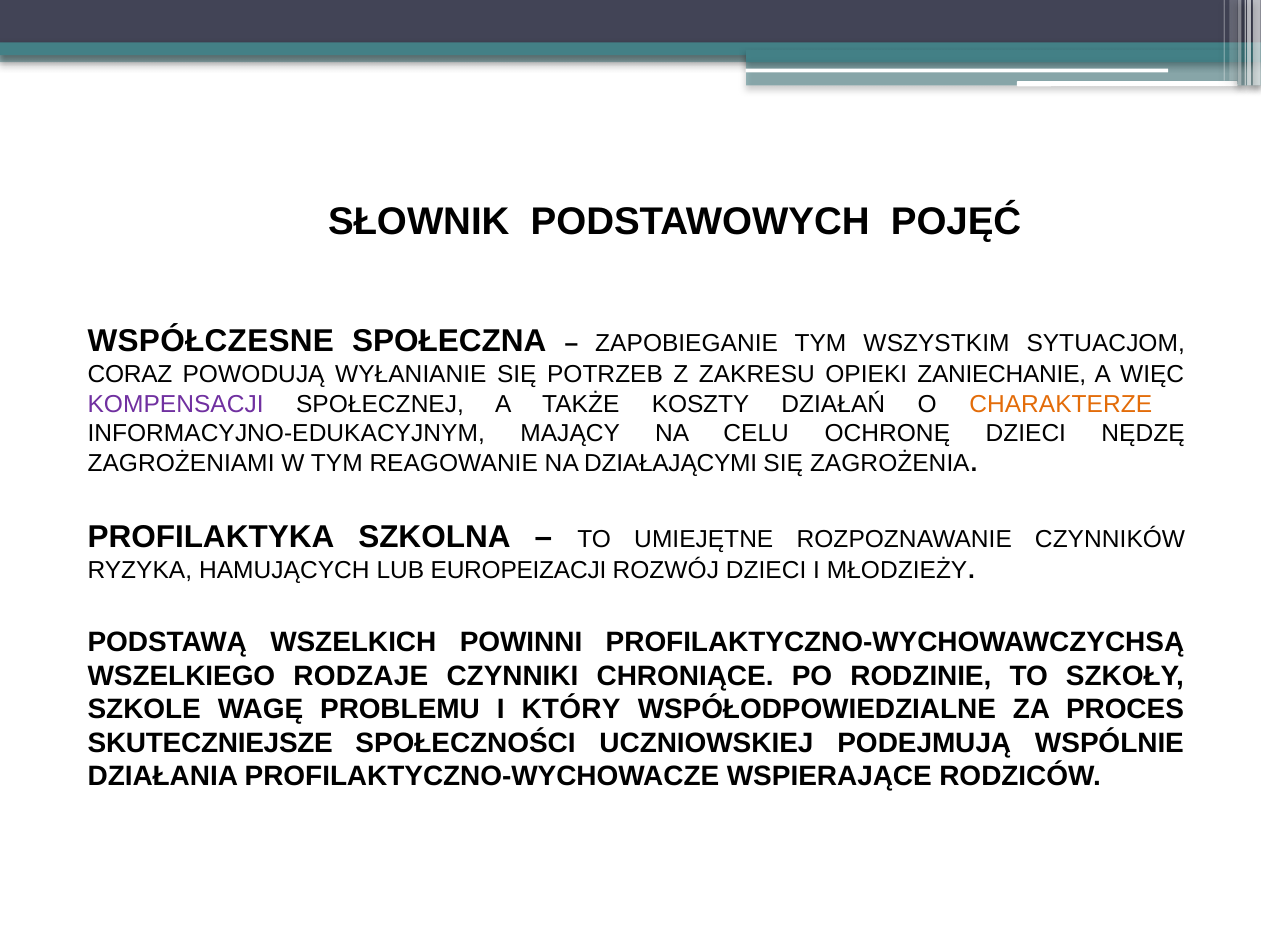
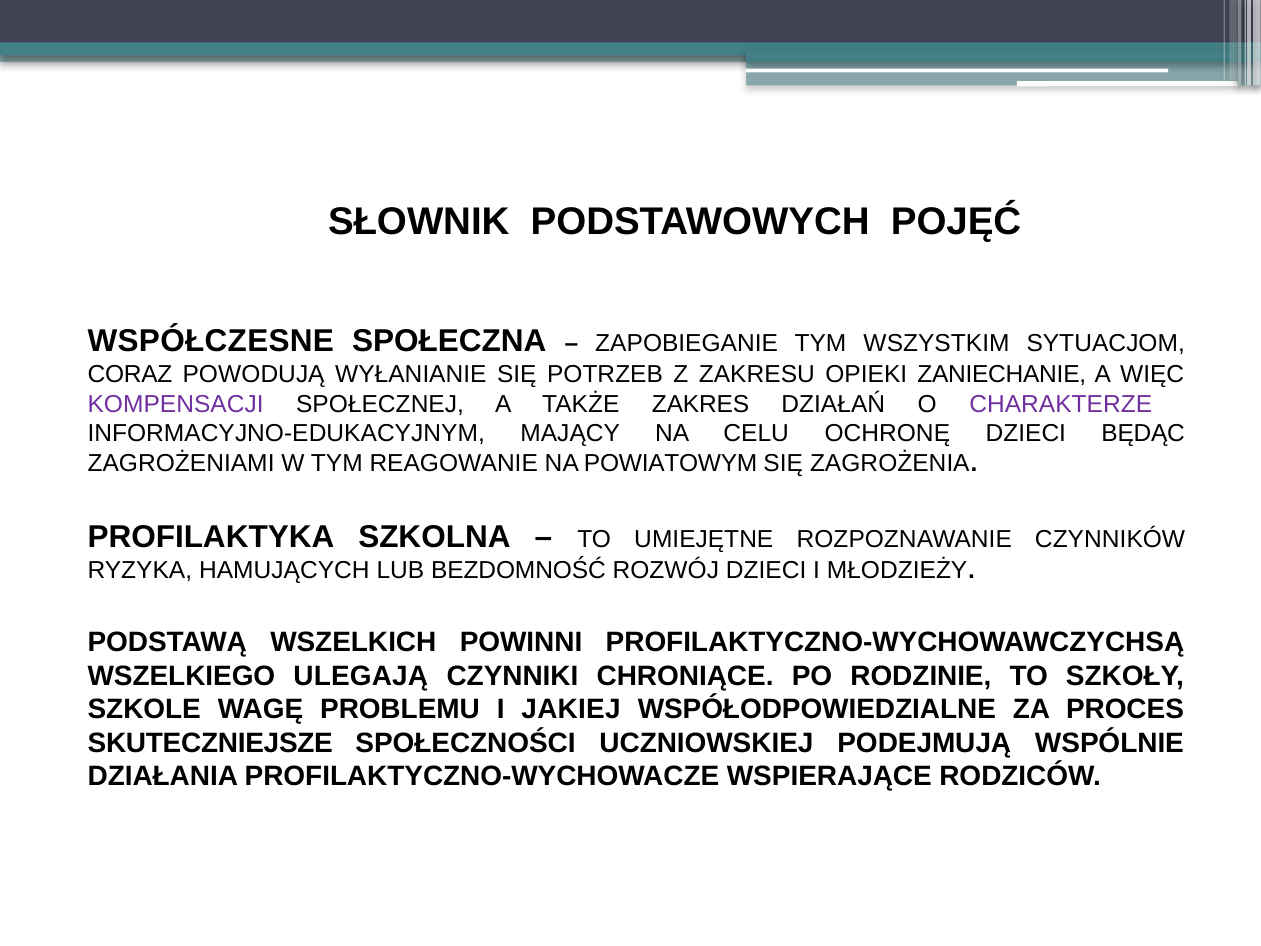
KOSZTY: KOSZTY -> ZAKRES (701, 404)
CHARAKTERZE colour: orange -> purple (1061, 404)
NĘDZĘ: NĘDZĘ -> BĘDĄC (1143, 434)
DZIAŁAJĄCYMI: DZIAŁAJĄCYMI -> POWIATOWYM (671, 463)
EUROPEIZACJI: EUROPEIZACJI -> BEZDOMNOŚĆ (518, 570)
RODZAJE: RODZAJE -> ULEGAJĄ (361, 676)
KTÓRY: KTÓRY -> JAKIEJ (571, 709)
